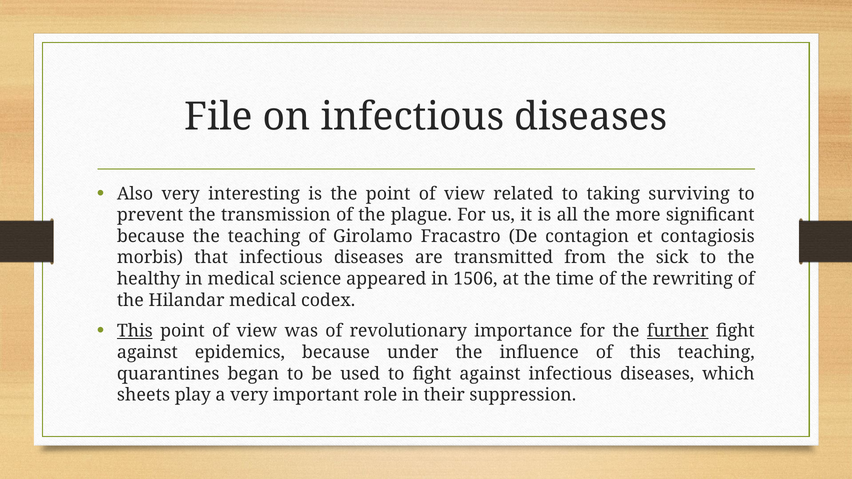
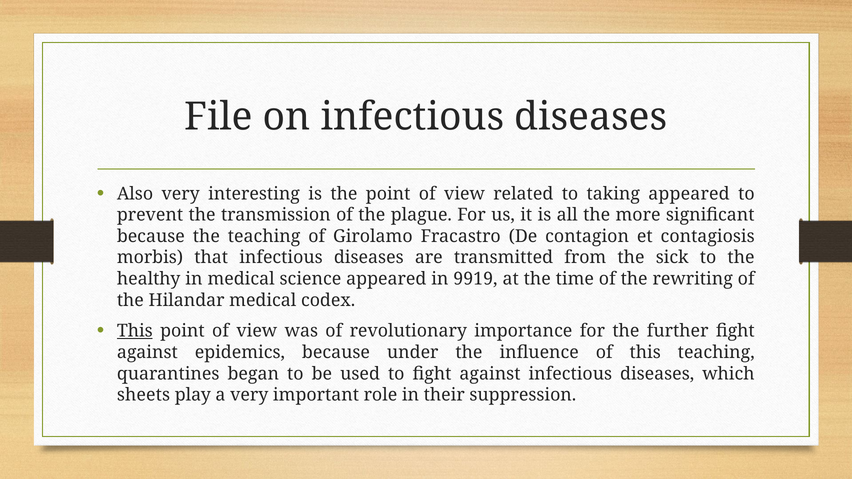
taking surviving: surviving -> appeared (689, 194)
1506: 1506 -> 9919 (475, 279)
further underline: present -> none (678, 331)
